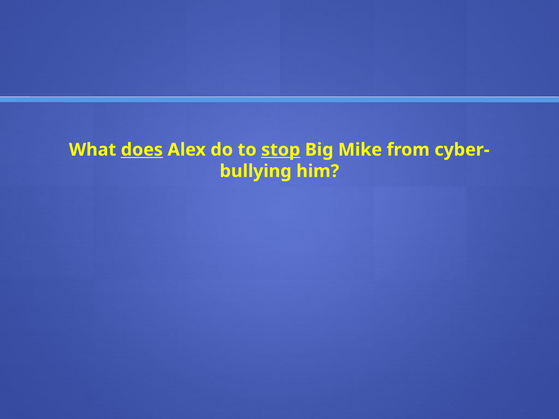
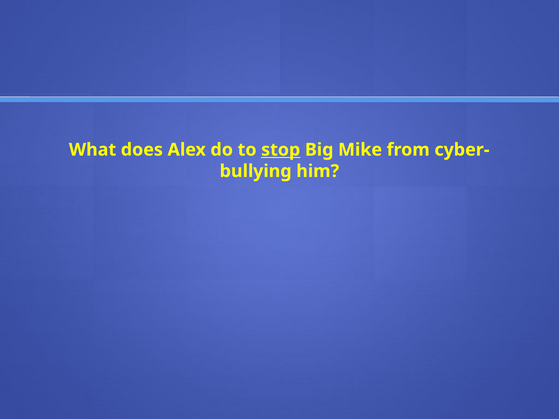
does underline: present -> none (142, 150)
